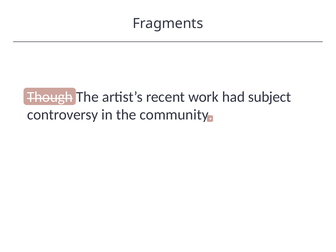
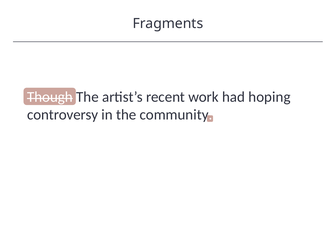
subject: subject -> hoping (269, 97)
